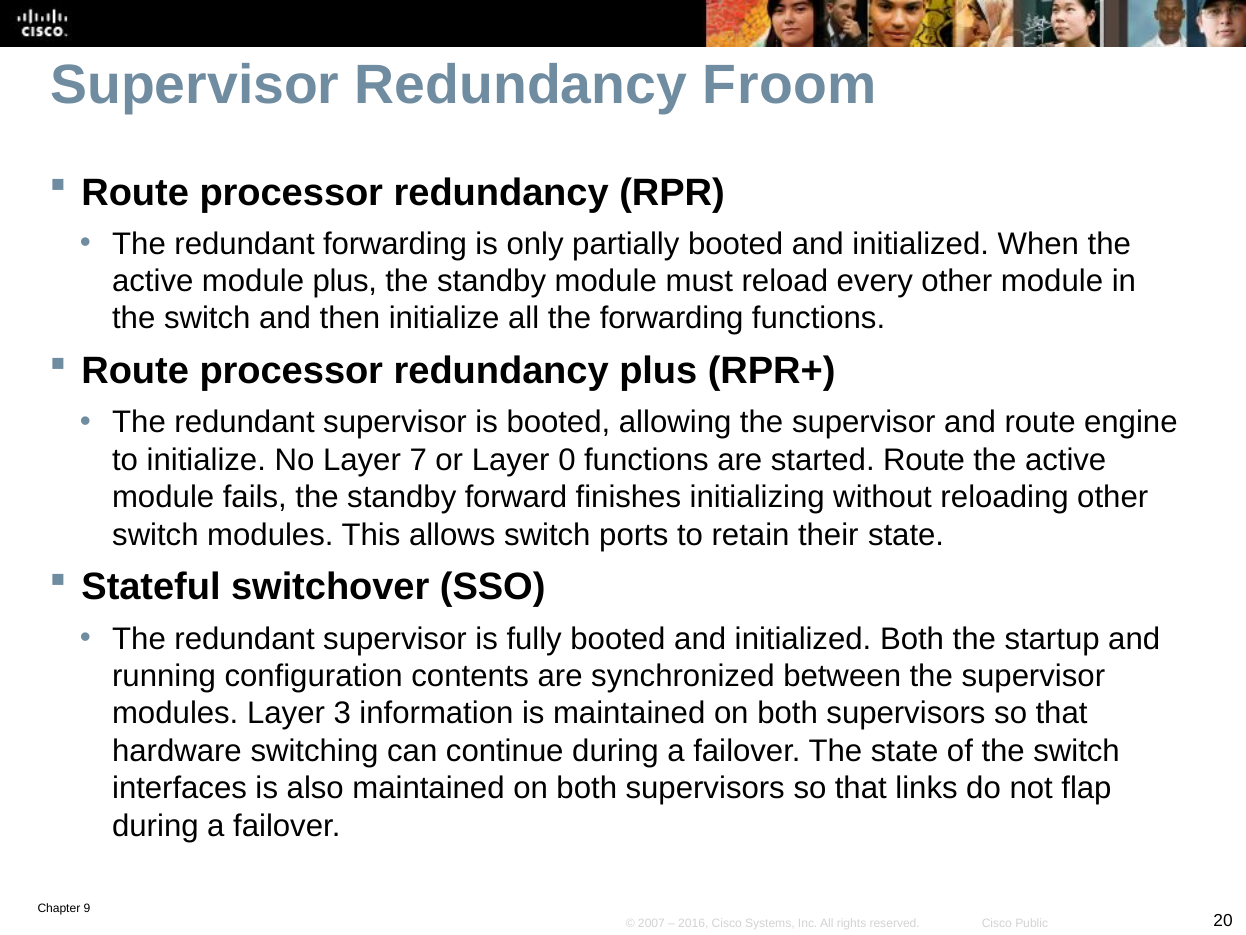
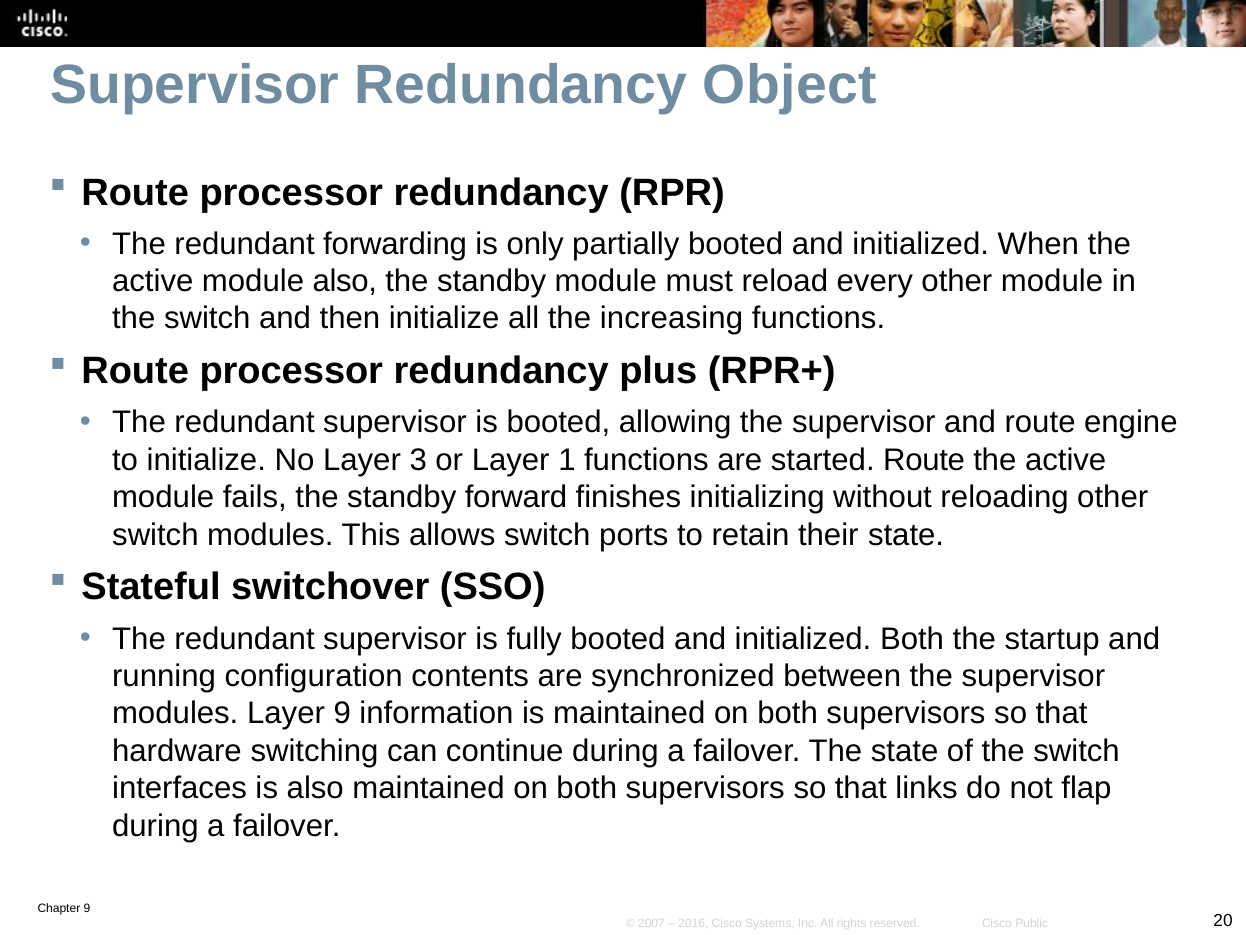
Froom: Froom -> Object (790, 86)
module plus: plus -> also (345, 281)
the forwarding: forwarding -> increasing (672, 319)
7: 7 -> 3 (418, 460)
0: 0 -> 1 (567, 460)
Layer 3: 3 -> 9 (342, 713)
